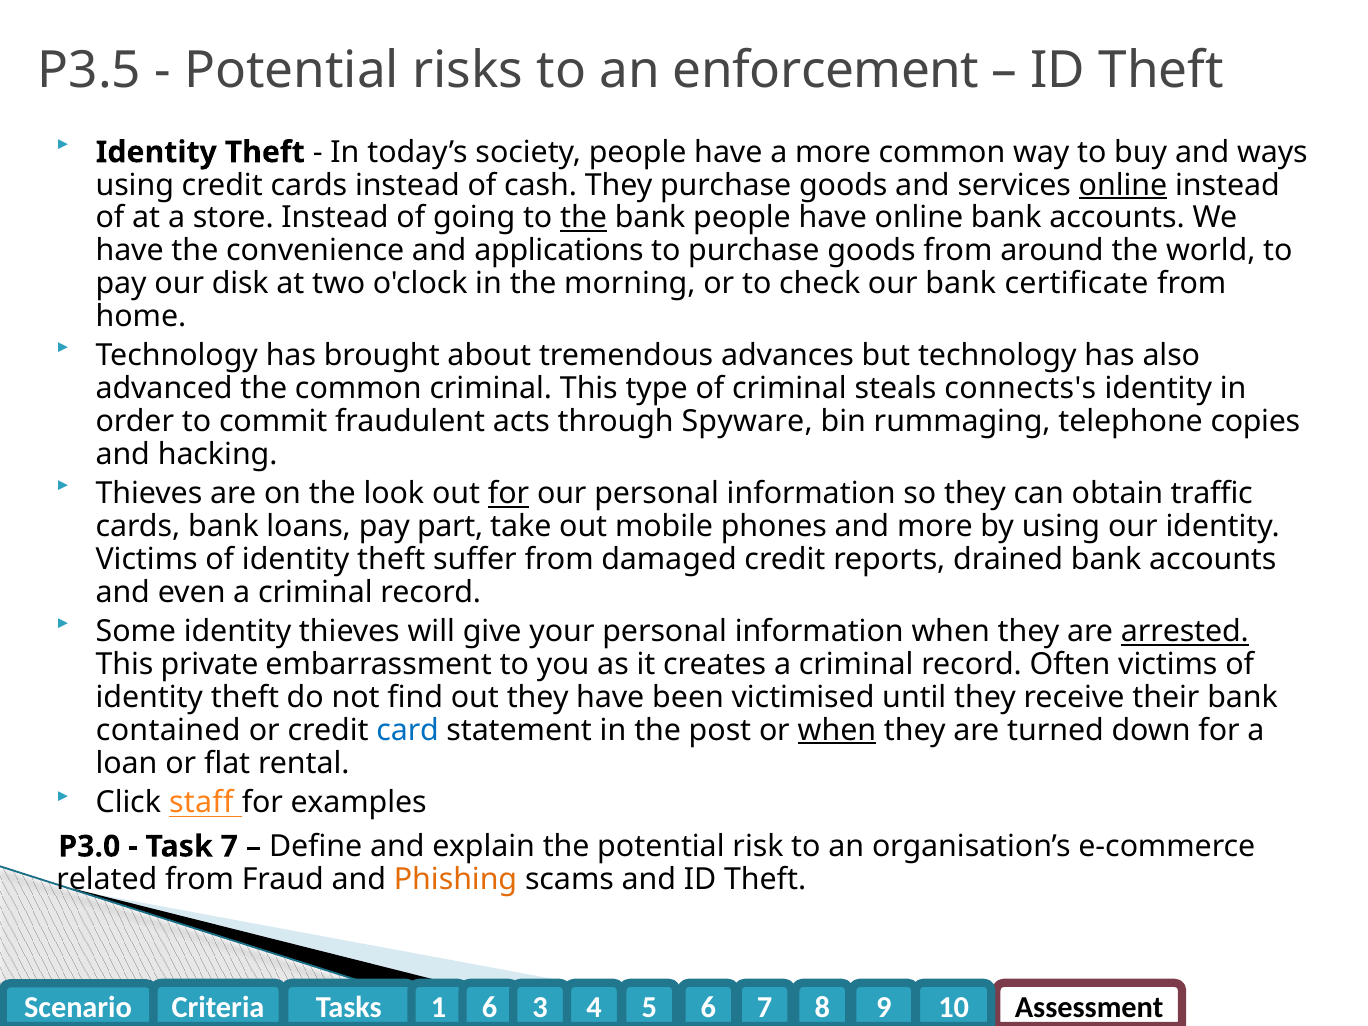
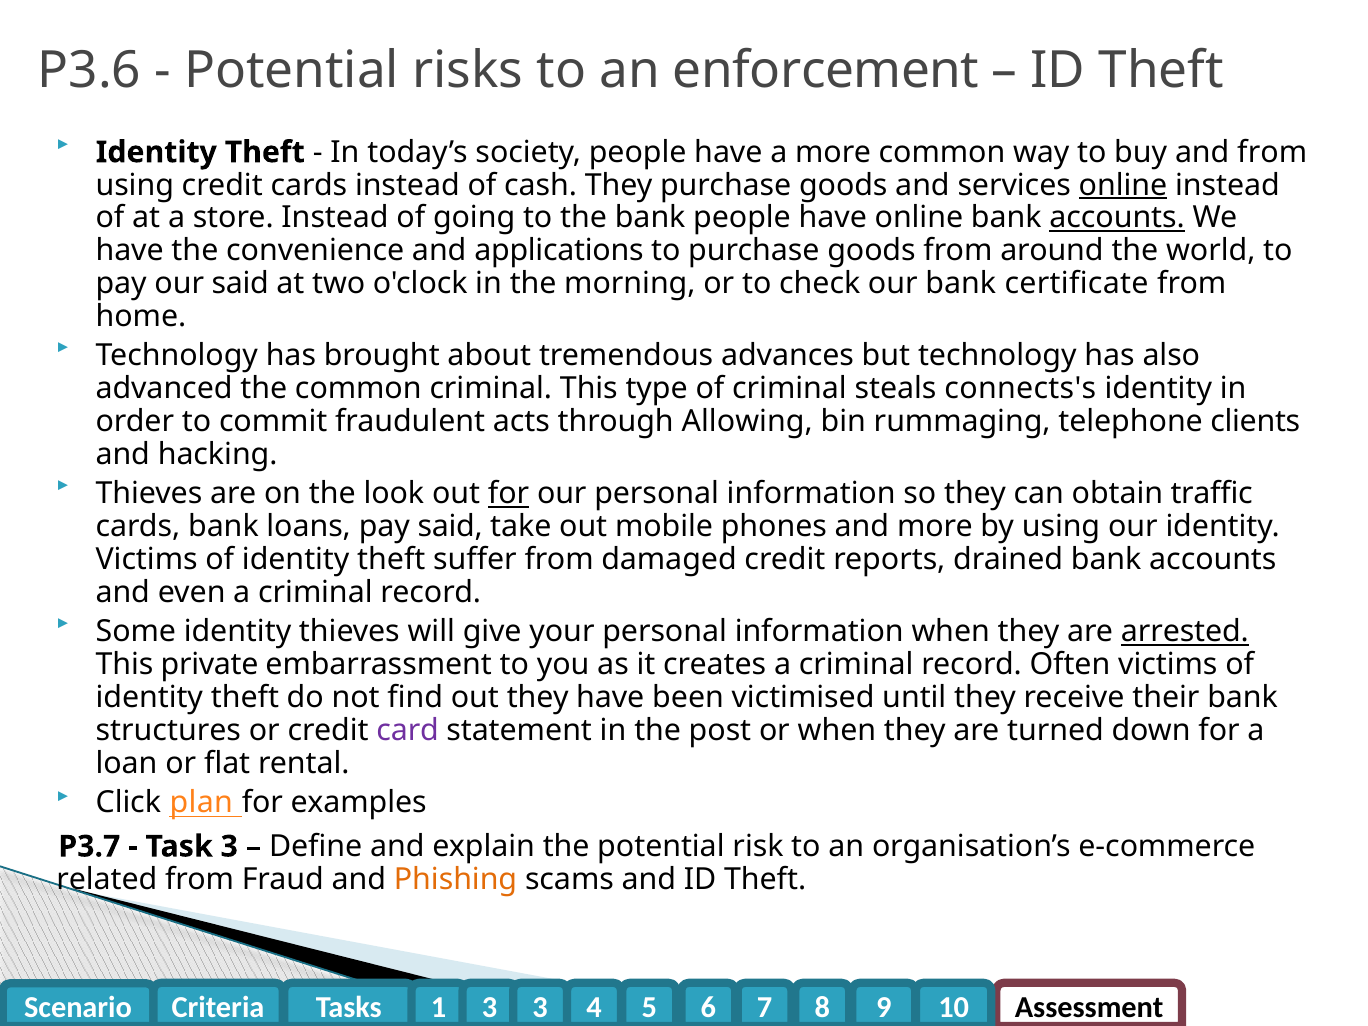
P3.5: P3.5 -> P3.6 (89, 71)
and ways: ways -> from (1272, 152)
the underline: present -> none (584, 218)
accounts underline: none -> present (1117, 218)
our disk: disk -> said (240, 283)
Spyware: Spyware -> Allowing (747, 421)
copies: copies -> clients (1255, 421)
pay part: part -> said (450, 527)
contained: contained -> structures (168, 730)
card colour: blue -> purple (408, 730)
when underline: present -> none (837, 730)
staff: staff -> plan (201, 803)
P3.0: P3.0 -> P3.7 (89, 846)
Task 7: 7 -> 3 (229, 846)
6: 6 -> 3 (490, 1008)
